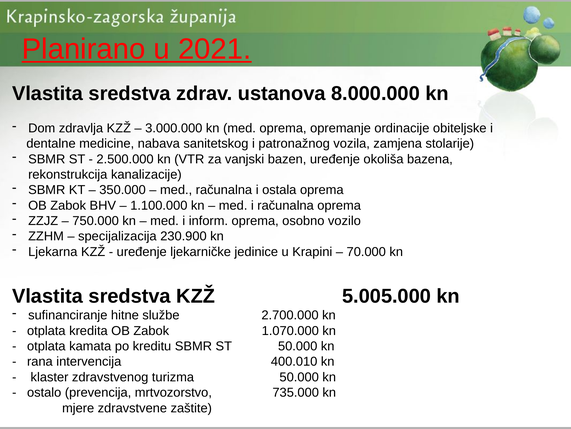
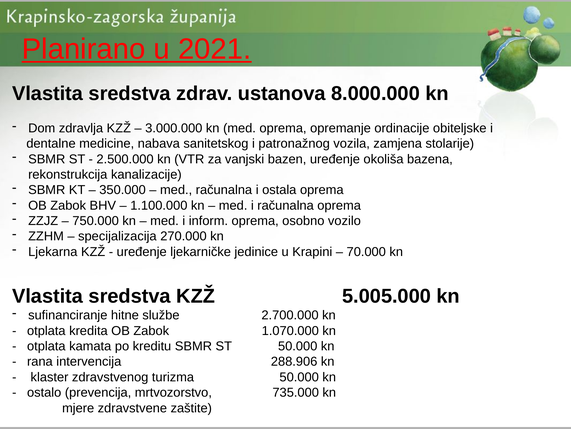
230.900: 230.900 -> 270.000 (183, 236)
400.010: 400.010 -> 288.906 (294, 361)
